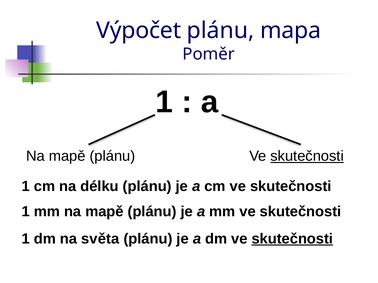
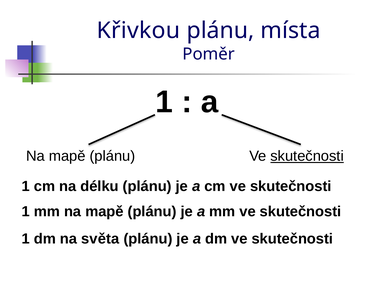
Výpočet: Výpočet -> Křivkou (138, 31)
mapa: mapa -> místa (290, 31)
skutečnosti underline: present -> none (292, 239)
